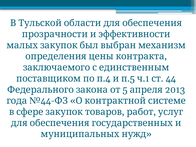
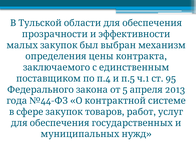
44: 44 -> 95 (171, 79)
